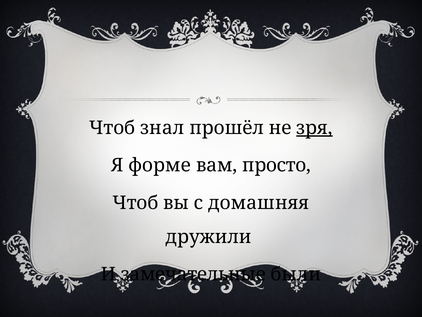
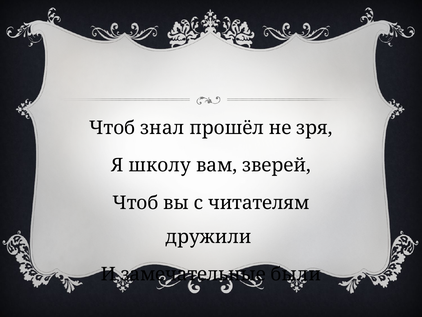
зря underline: present -> none (314, 128)
форме: форме -> школу (160, 165)
просто: просто -> зверей (276, 165)
домашняя: домашняя -> читателям (259, 203)
